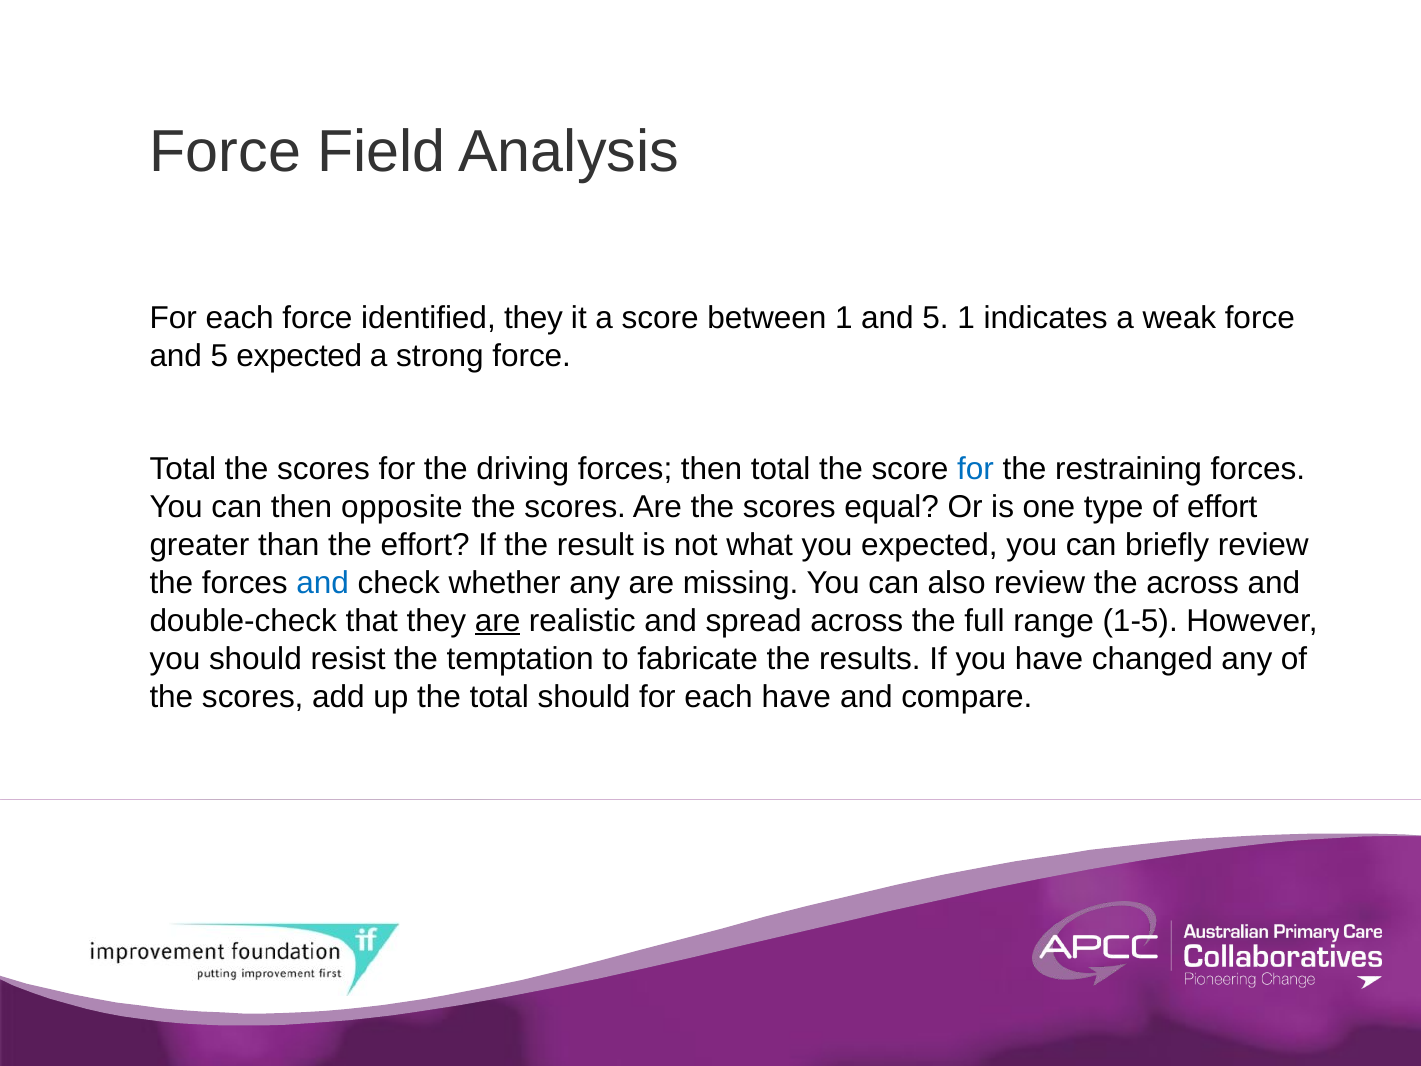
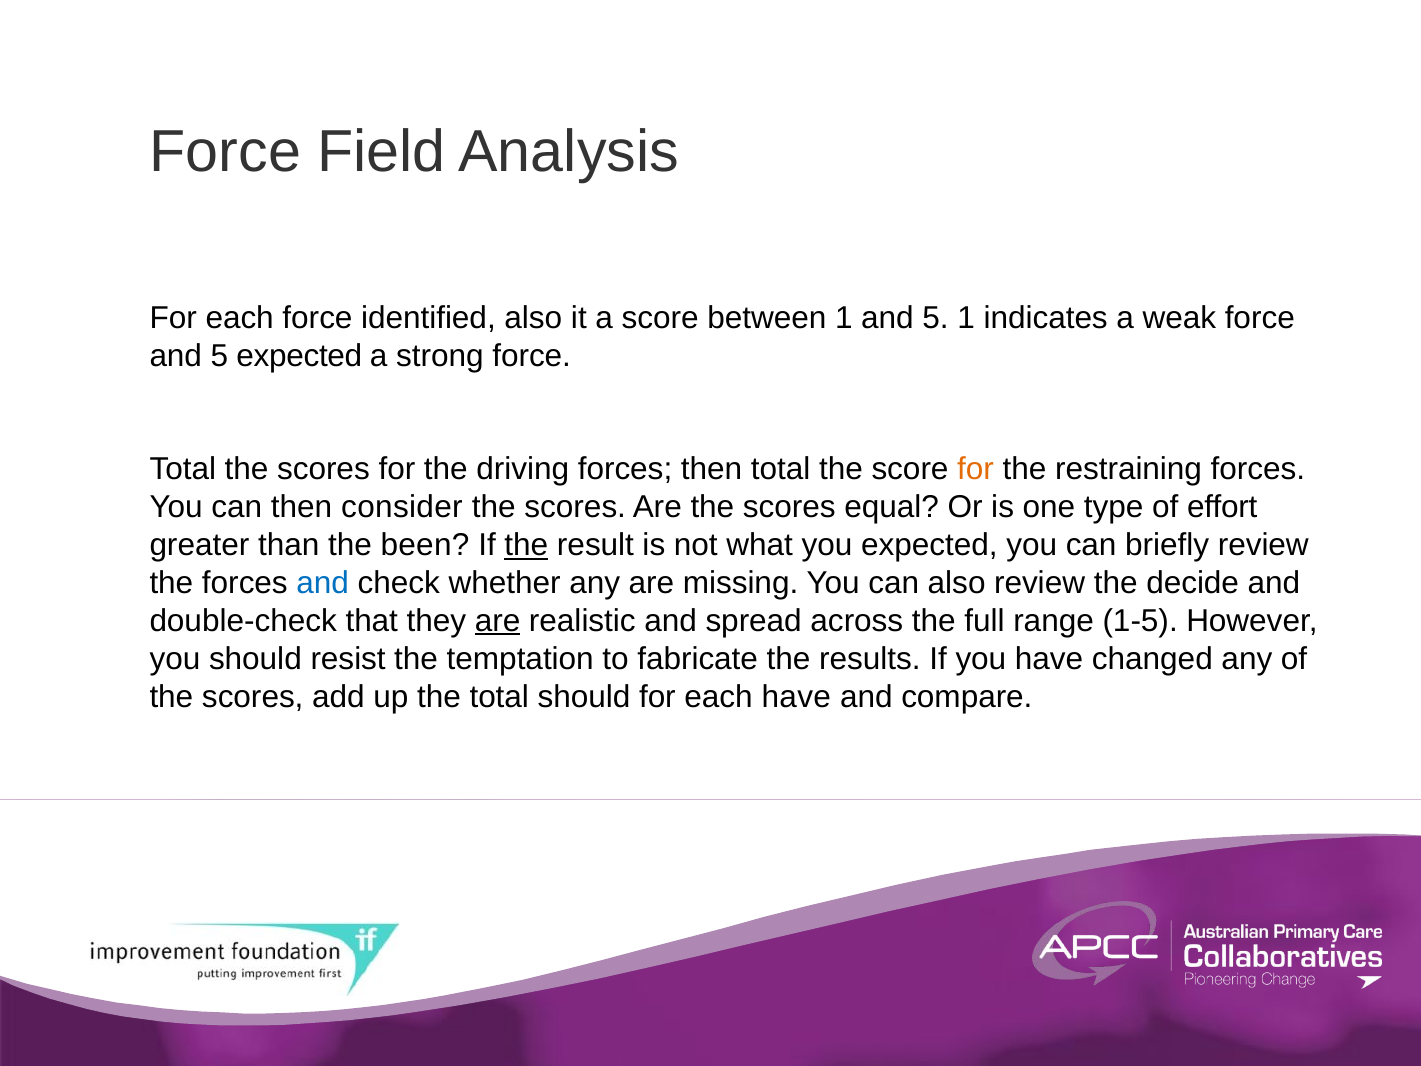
identified they: they -> also (533, 318)
for colour: blue -> orange (976, 469)
opposite: opposite -> consider (402, 507)
the effort: effort -> been (425, 545)
the underline: none -> present (526, 545)
the across: across -> decide (1193, 583)
